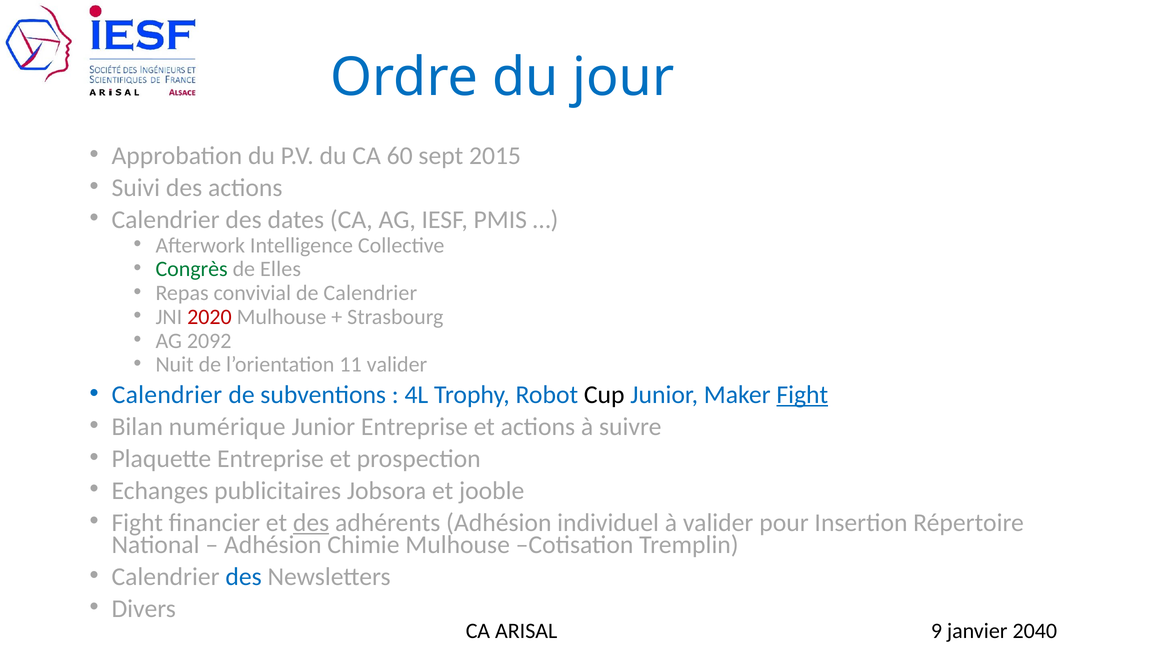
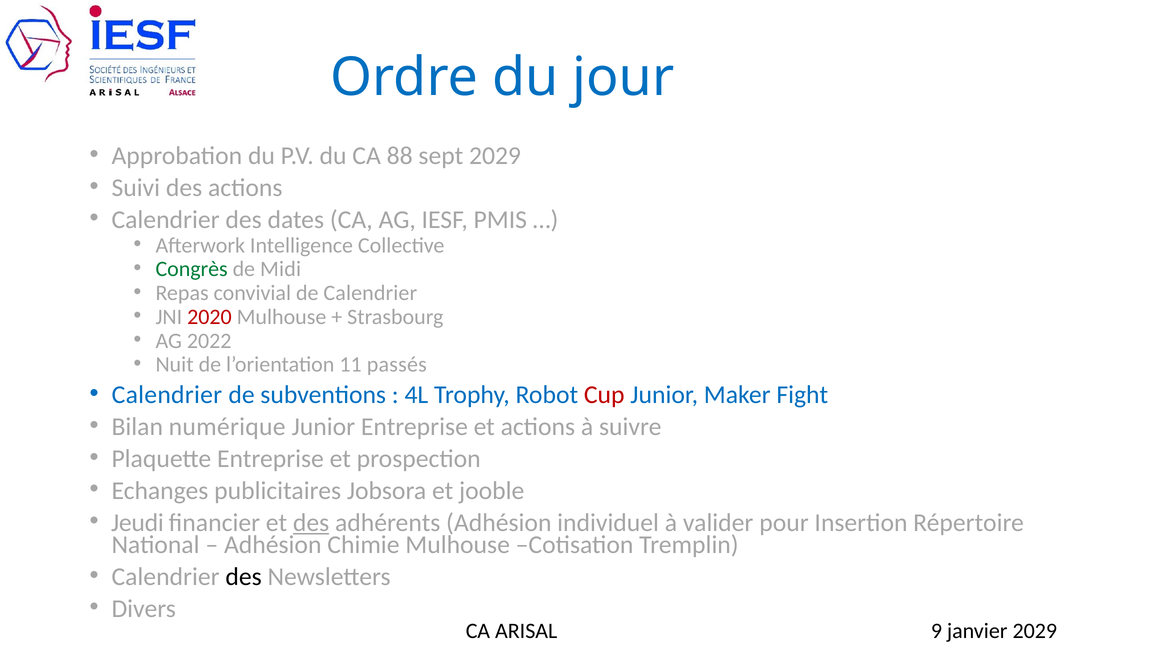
60: 60 -> 88 (400, 156)
sept 2015: 2015 -> 2029 (495, 156)
Elles: Elles -> Midi (281, 269)
2092: 2092 -> 2022 (209, 341)
11 valider: valider -> passés (397, 365)
Cup colour: black -> red (604, 395)
Fight underline: present -> none (802, 395)
Fight: Fight -> Jeudi (137, 523)
des colour: blue -> black (244, 577)
janvier 2040: 2040 -> 2029 (1035, 631)
